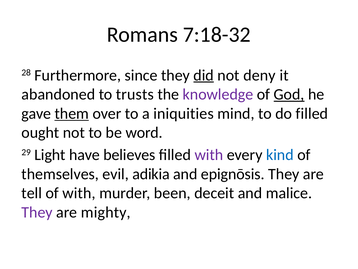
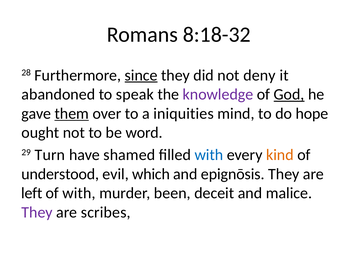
7:18-32: 7:18-32 -> 8:18-32 (217, 35)
since underline: none -> present (141, 75)
did underline: present -> none (204, 75)
trusts: trusts -> speak (135, 94)
do filled: filled -> hope (312, 113)
Light: Light -> Turn (50, 155)
believes: believes -> shamed (129, 155)
with colour: purple -> blue (209, 155)
kind colour: blue -> orange (280, 155)
themselves: themselves -> understood (60, 174)
adikia: adikia -> which (151, 174)
tell: tell -> left (32, 193)
mighty: mighty -> scribes (106, 212)
